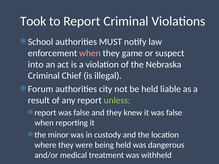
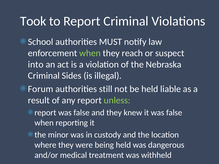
when colour: pink -> light green (90, 53)
game: game -> reach (132, 53)
Chief: Chief -> Sides (72, 76)
city: city -> still (106, 89)
